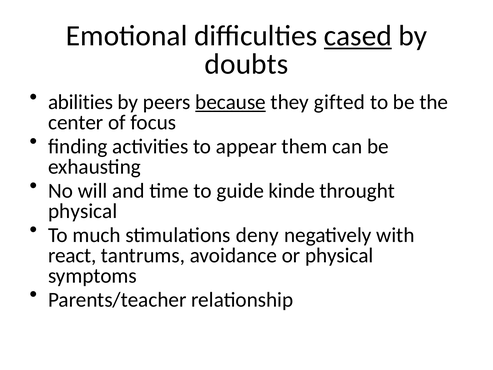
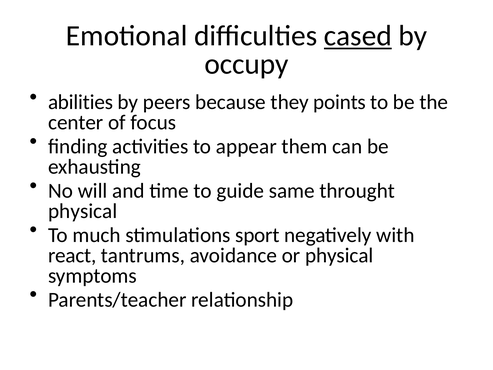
doubts: doubts -> occupy (247, 64)
because underline: present -> none (231, 102)
gifted: gifted -> points (340, 102)
kinde: kinde -> same (292, 191)
deny: deny -> sport (257, 235)
